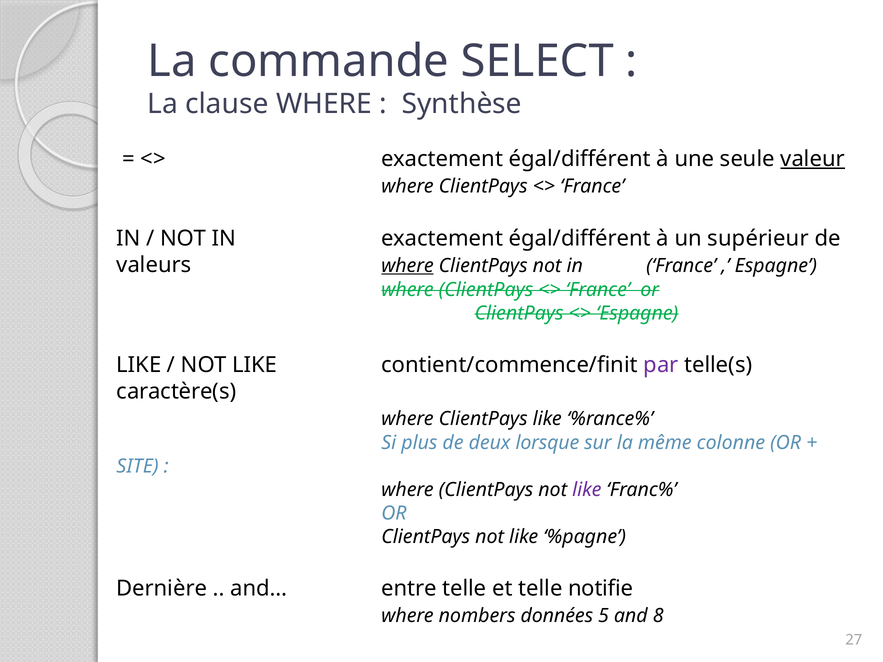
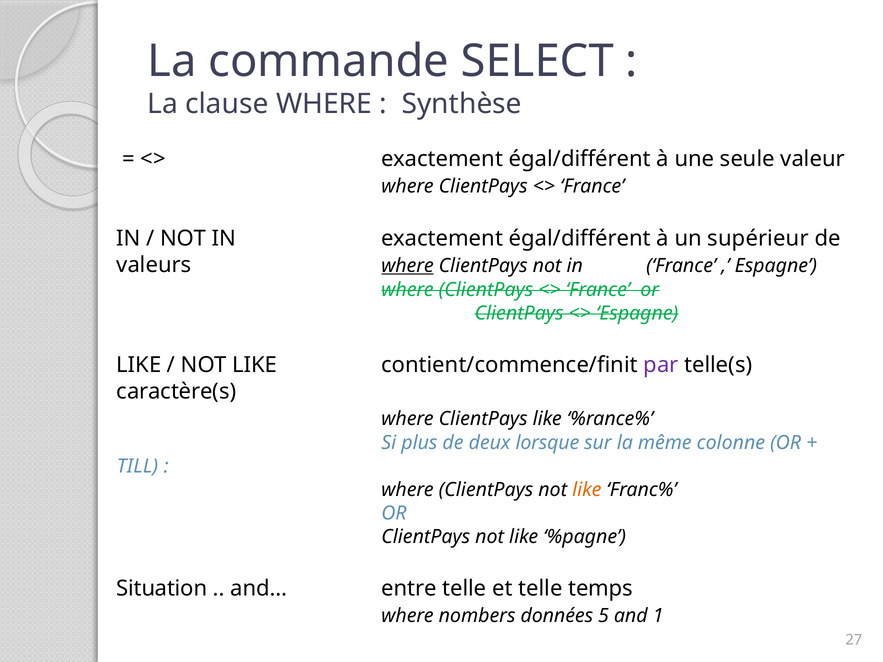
valeur underline: present -> none (813, 159)
SITE: SITE -> TILL (137, 466)
like colour: purple -> orange (587, 490)
Dernière: Dernière -> Situation (162, 589)
notifie: notifie -> temps (601, 589)
8: 8 -> 1 (658, 616)
